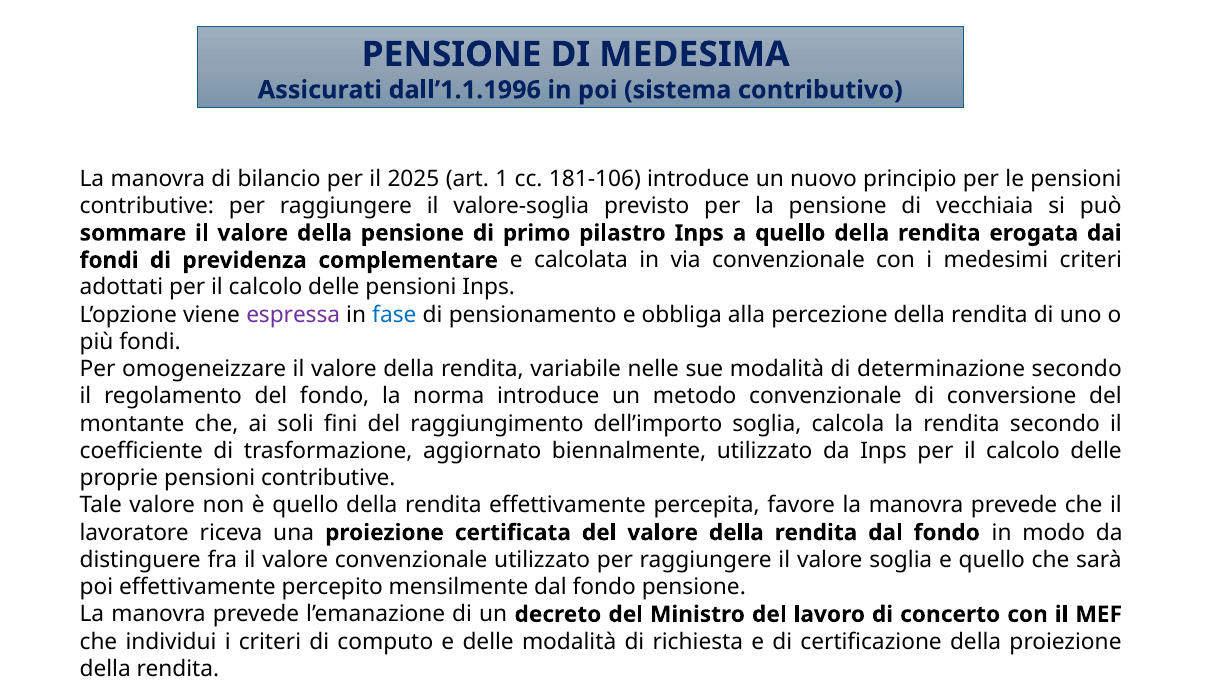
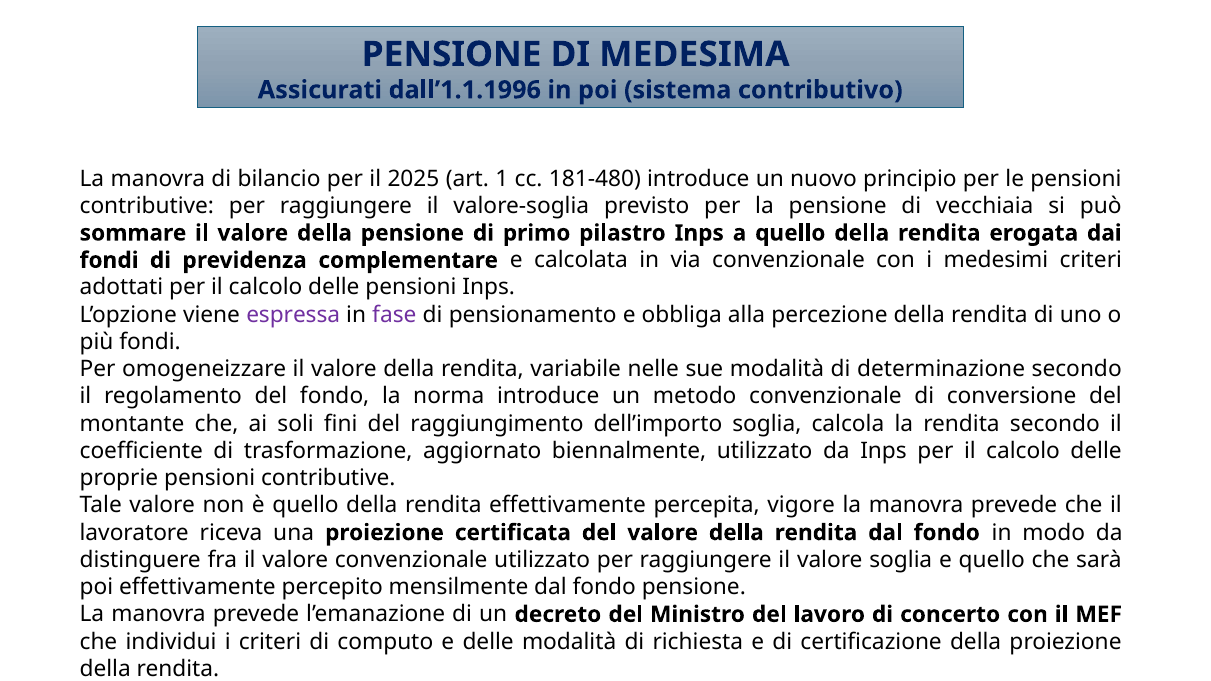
181-106: 181-106 -> 181-480 (595, 179)
fase colour: blue -> purple (394, 315)
favore: favore -> vigore (801, 506)
